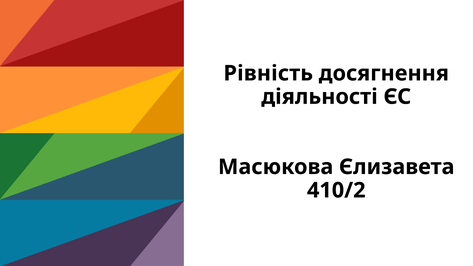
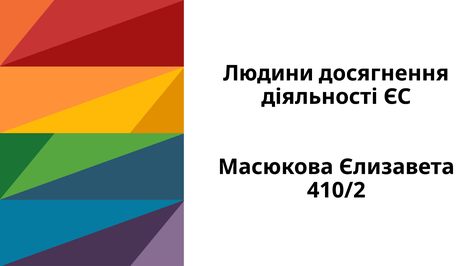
Рівність: Рівність -> Людини (268, 73)
